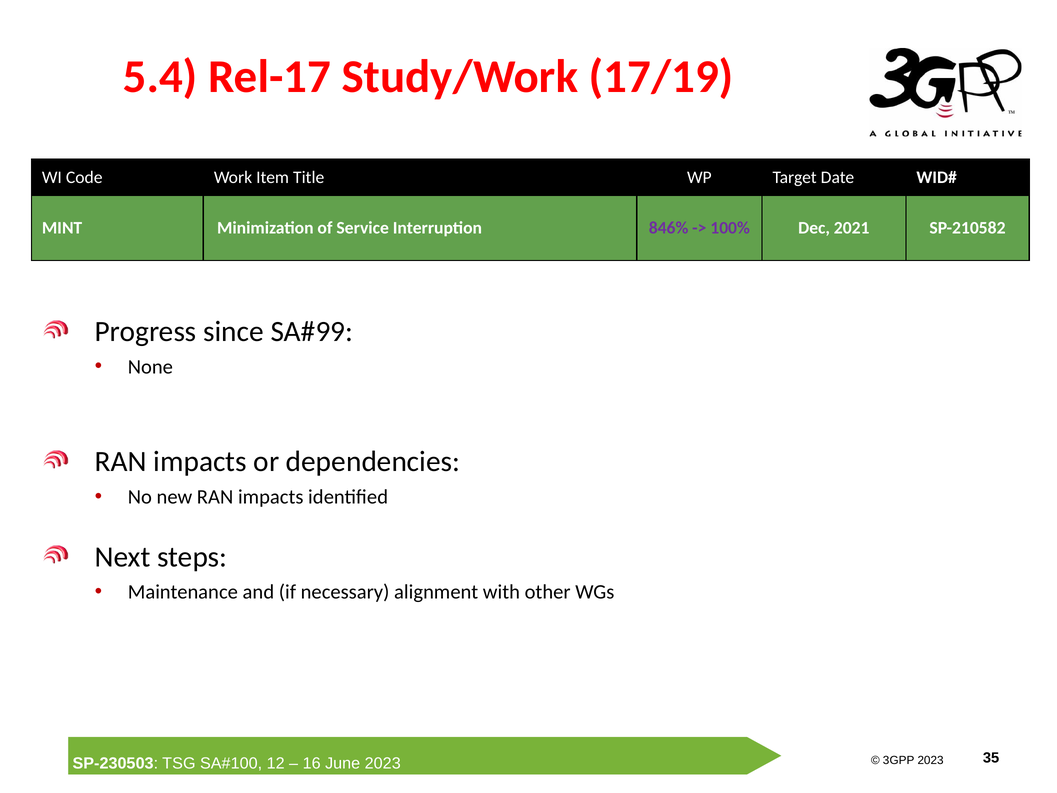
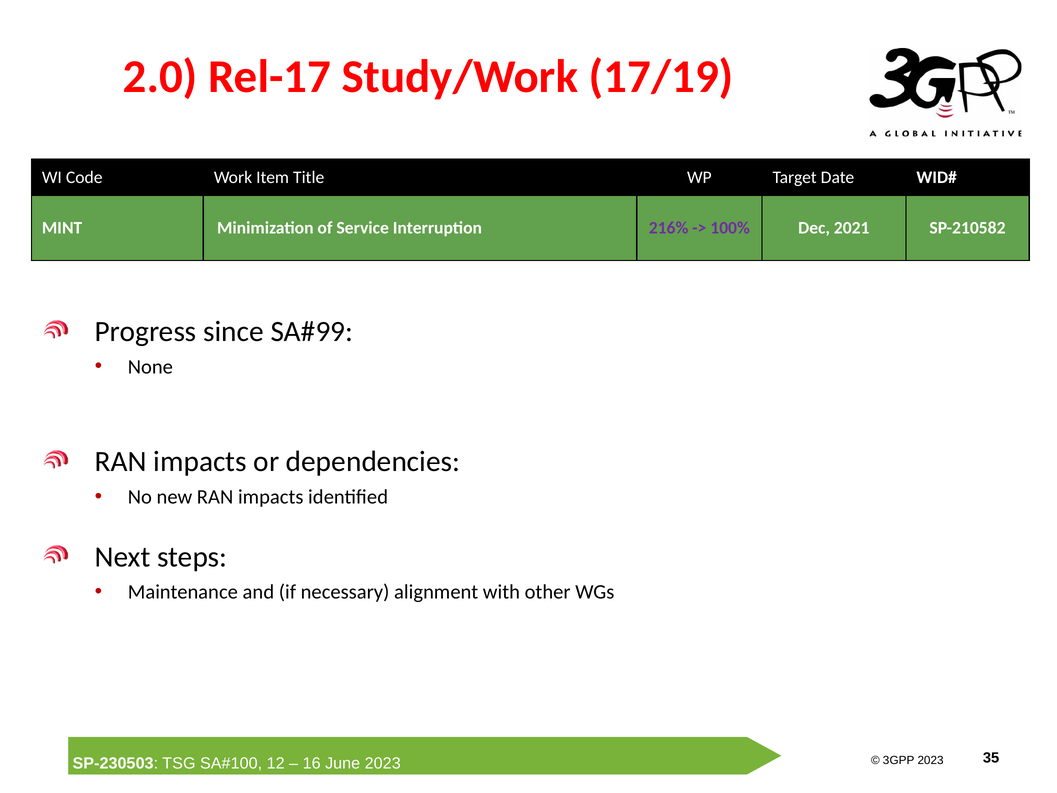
5.4: 5.4 -> 2.0 (160, 77)
846%: 846% -> 216% (669, 228)
